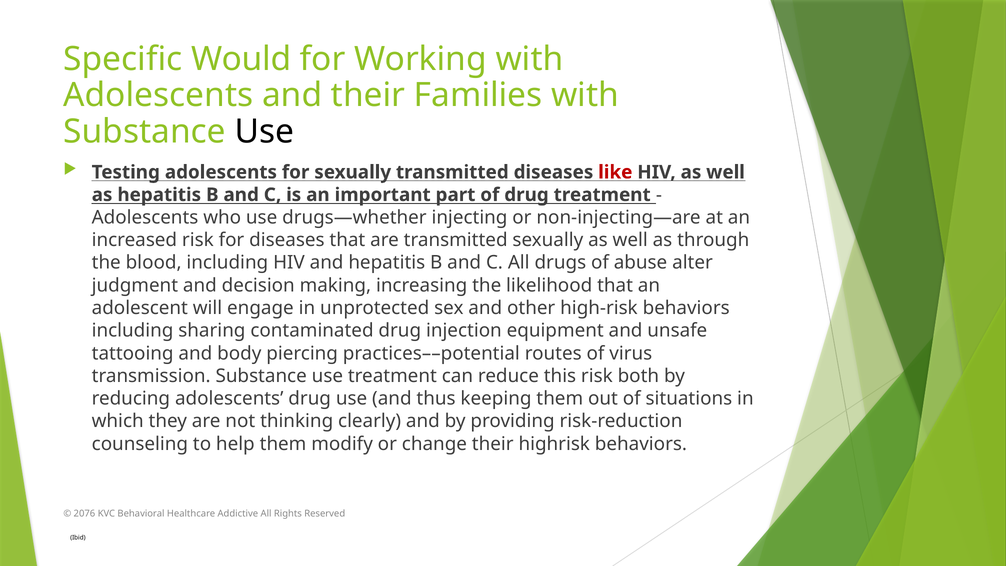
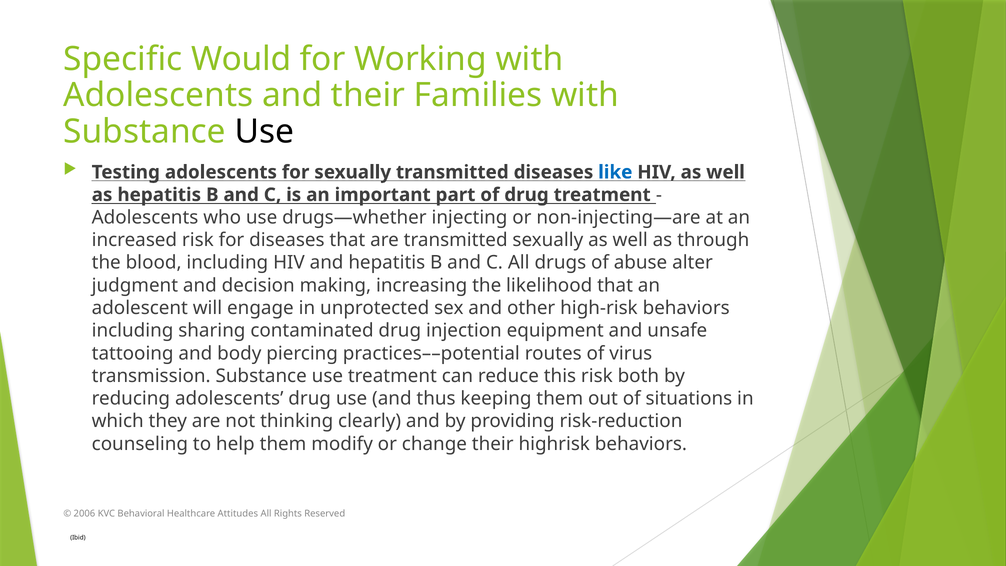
like colour: red -> blue (615, 172)
2076: 2076 -> 2006 (84, 513)
Addictive: Addictive -> Attitudes (238, 513)
